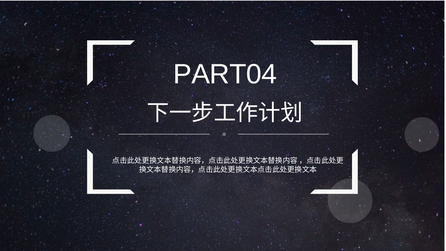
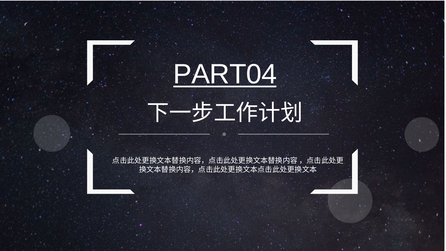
PART04 underline: none -> present (225, 74)
